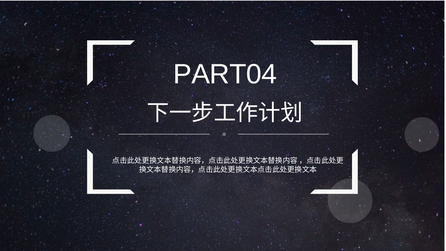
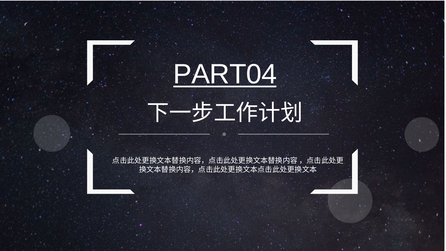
PART04 underline: none -> present (225, 74)
